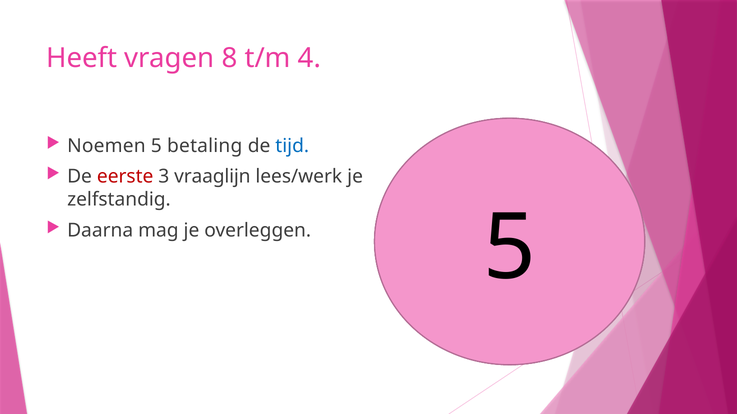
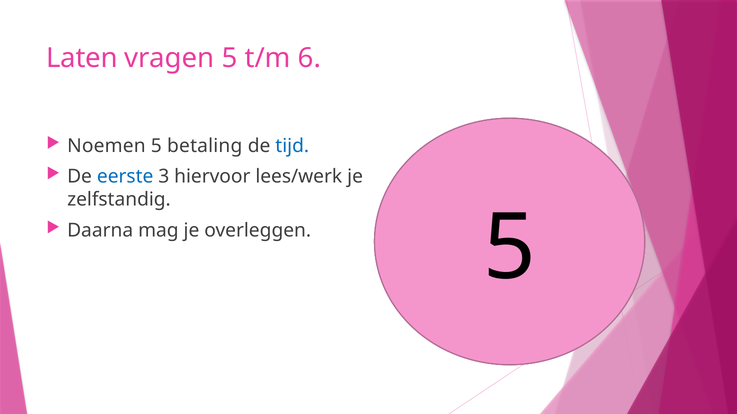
Heeft: Heeft -> Laten (82, 58)
vragen 8: 8 -> 5 (230, 58)
4: 4 -> 6 (309, 58)
eerste colour: red -> blue (125, 177)
vraaglijn: vraaglijn -> hiervoor (212, 177)
